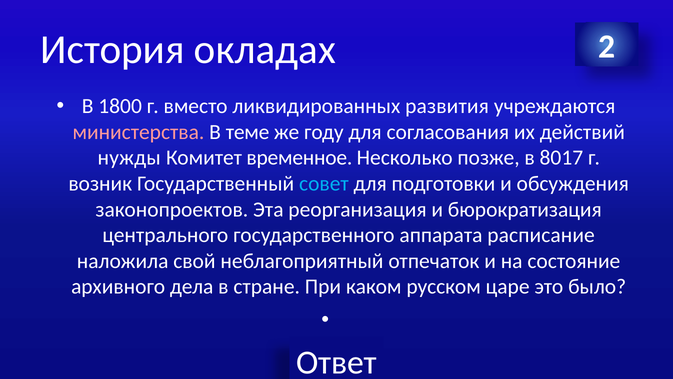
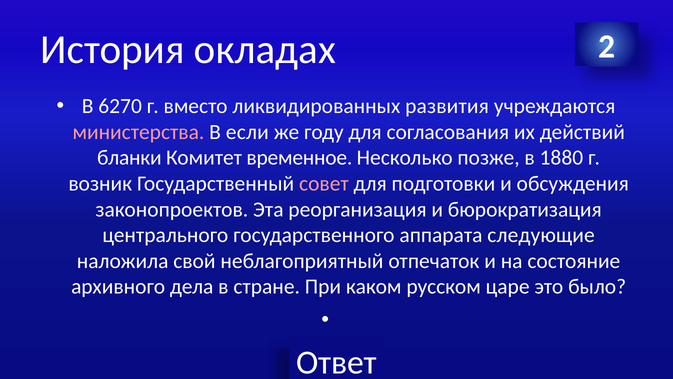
1800: 1800 -> 6270 (120, 106)
теме: теме -> если (247, 132)
нужды: нужды -> бланки (129, 158)
8017: 8017 -> 1880 (561, 158)
совет colour: light blue -> pink (324, 183)
расписание: расписание -> следующие (541, 235)
